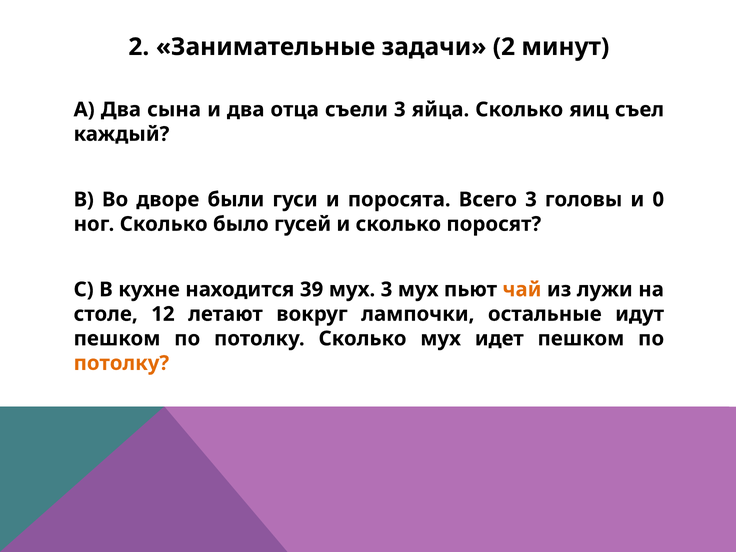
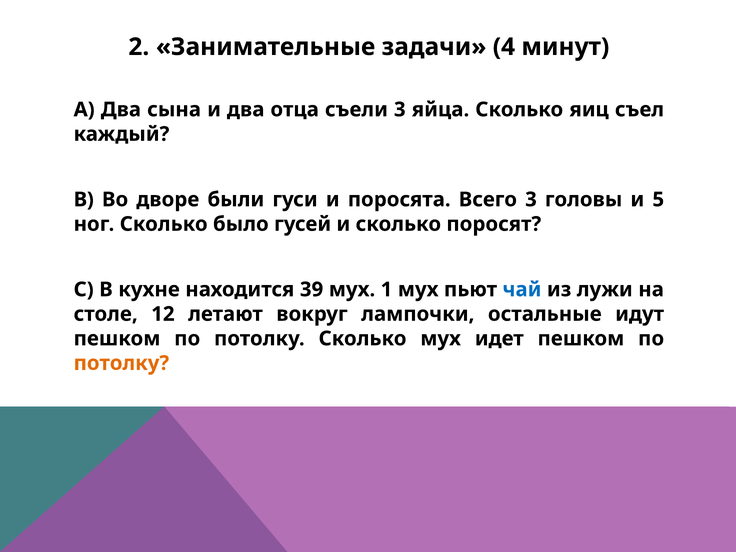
задачи 2: 2 -> 4 (504, 47)
0: 0 -> 5 (658, 200)
мух 3: 3 -> 1 (387, 290)
чай colour: orange -> blue (522, 290)
